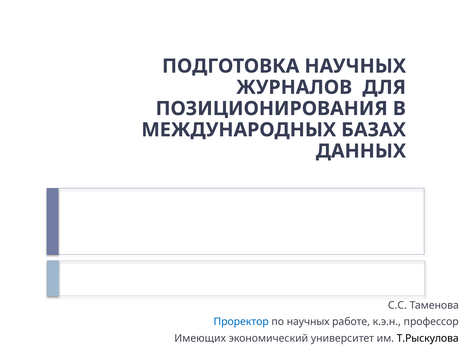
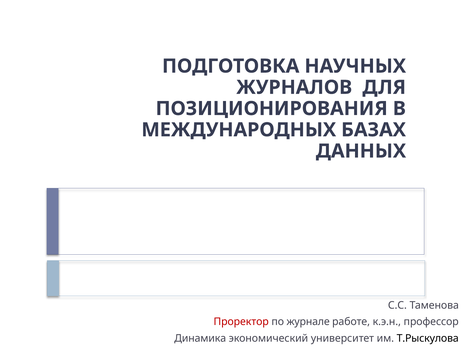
Проректор colour: blue -> red (241, 322)
по научных: научных -> журнале (308, 322)
Имеющих: Имеющих -> Динамика (200, 338)
